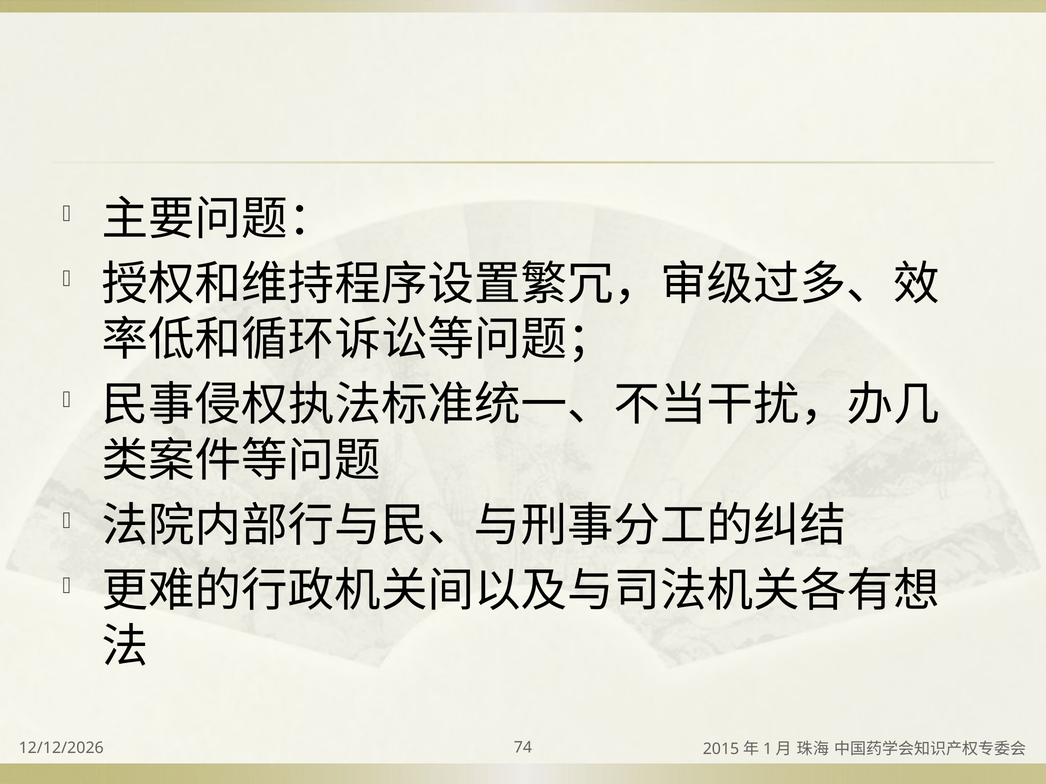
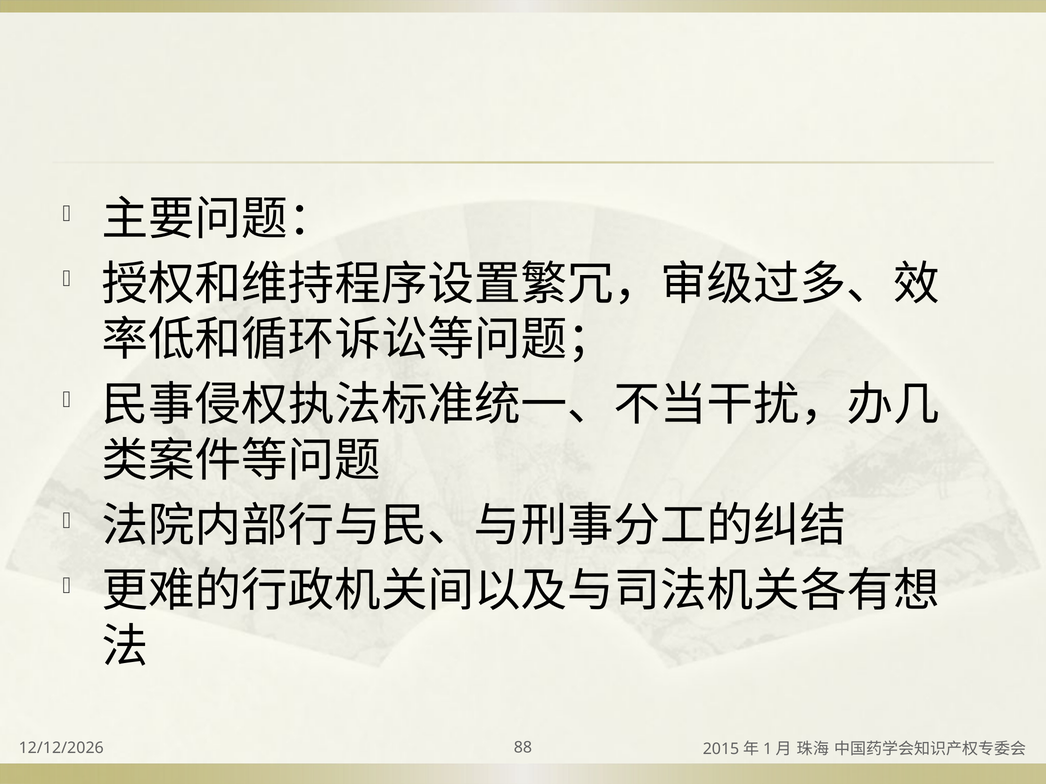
74: 74 -> 88 (523, 748)
